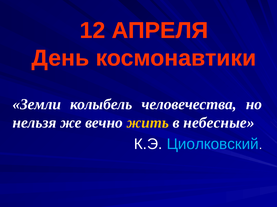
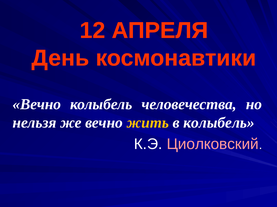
Земли: Земли -> Вечно (37, 105)
в небесные: небесные -> колыбель (219, 123)
Циолковский colour: light blue -> pink (213, 145)
